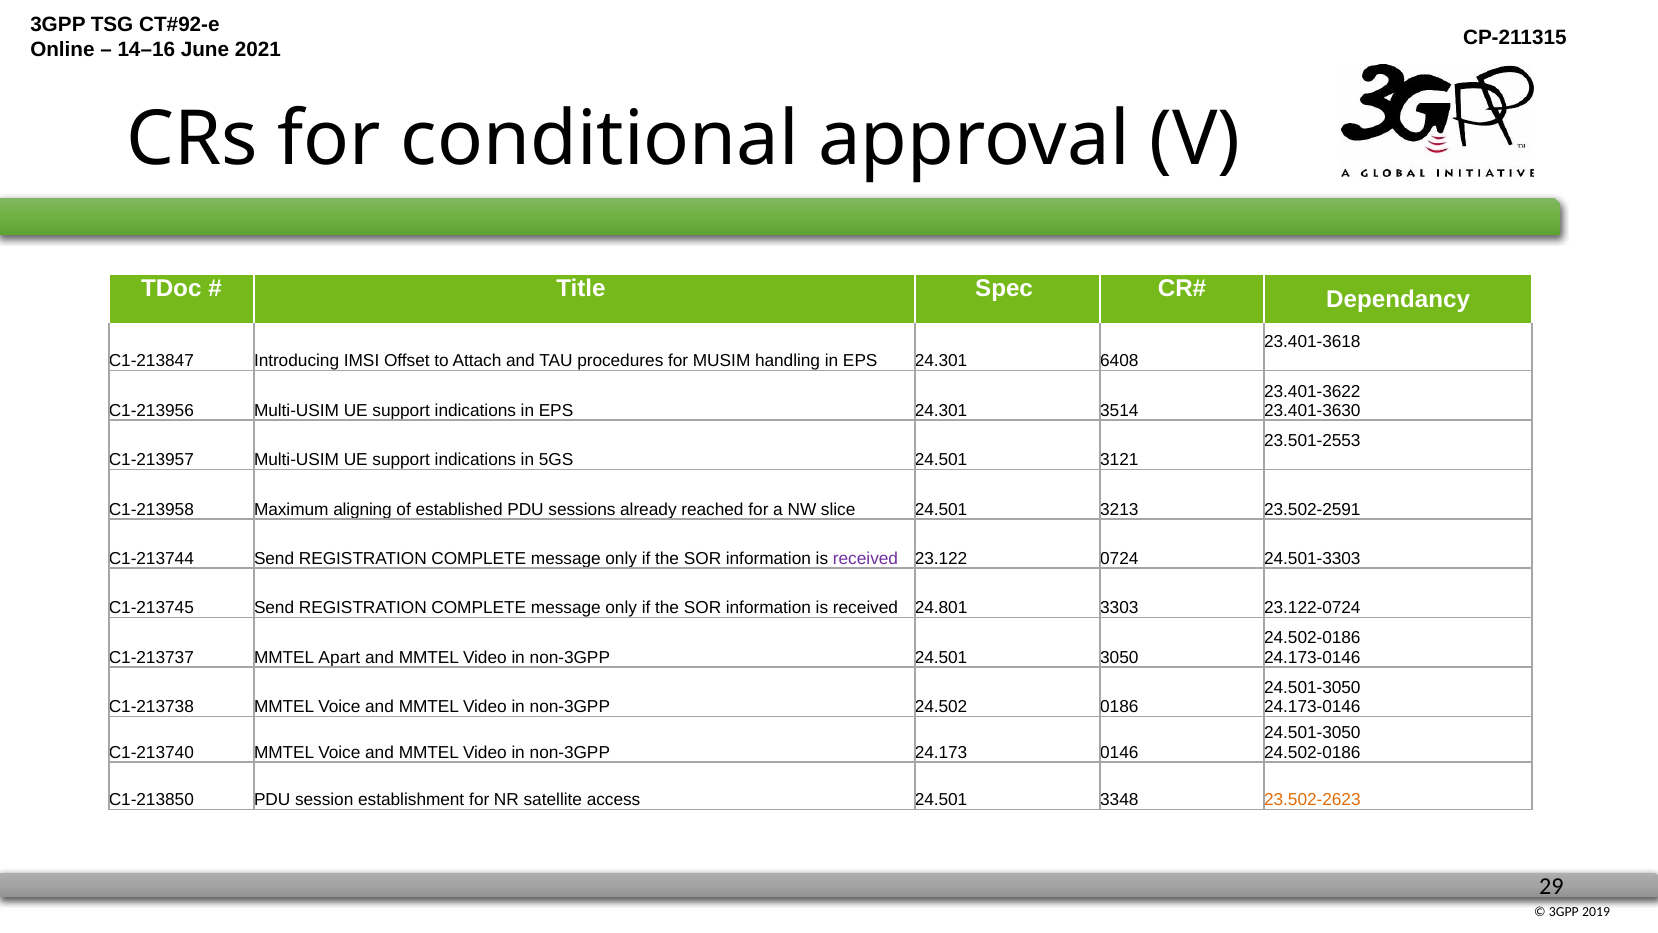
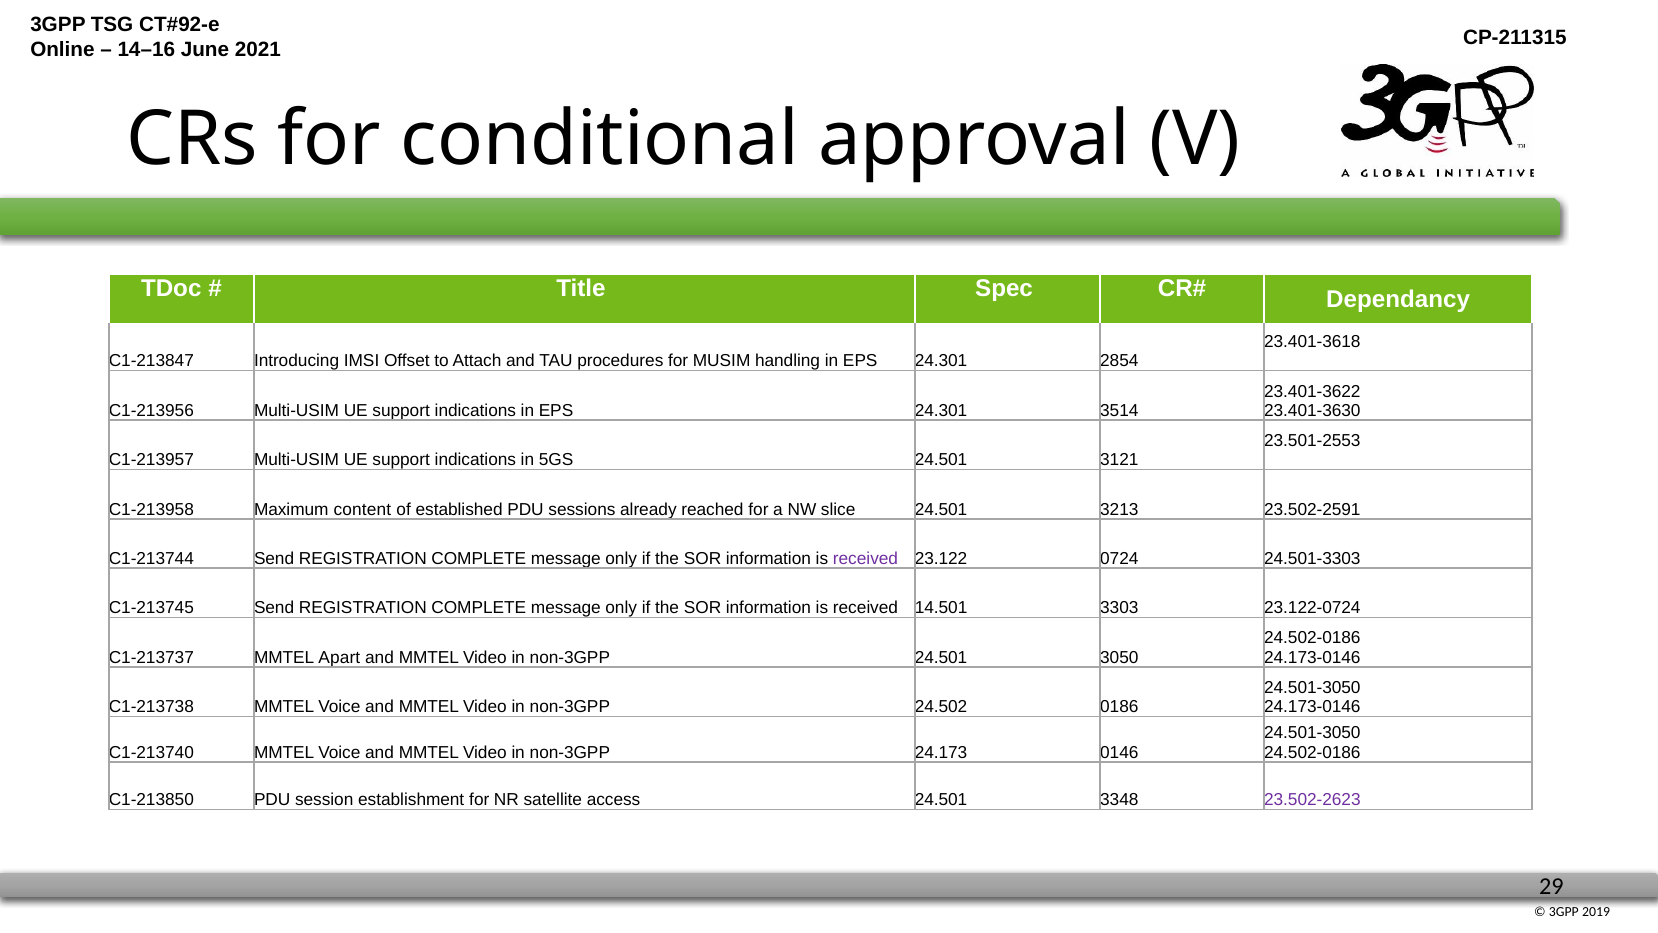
6408: 6408 -> 2854 (1119, 361)
aligning: aligning -> content (362, 509)
24.801: 24.801 -> 14.501 (941, 608)
23.502-2623 colour: orange -> purple (1312, 800)
